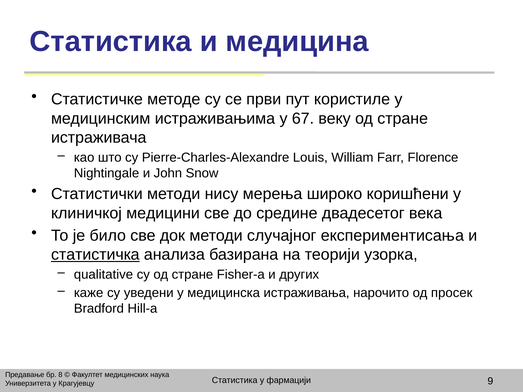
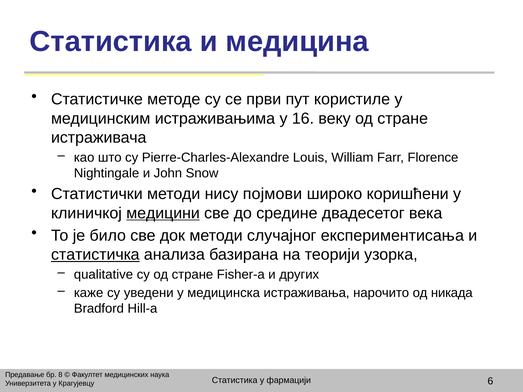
67: 67 -> 16 (303, 119)
мерења: мерења -> појмови (272, 194)
медицини underline: none -> present (163, 213)
просек: просек -> никада (452, 293)
9: 9 -> 6 (490, 382)
